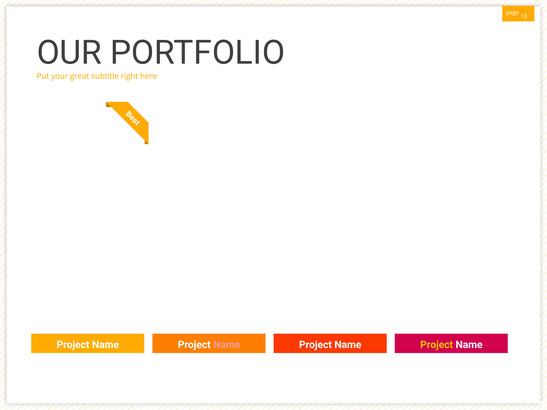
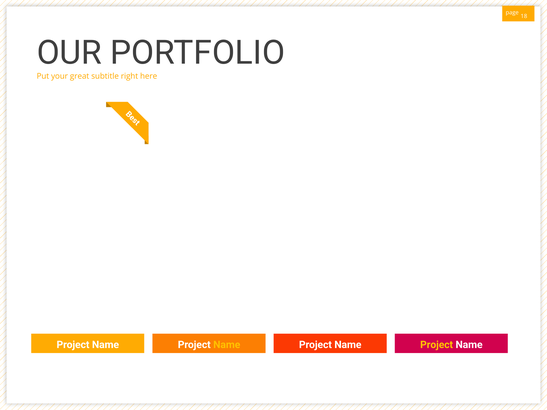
Name colour: pink -> yellow (227, 345)
